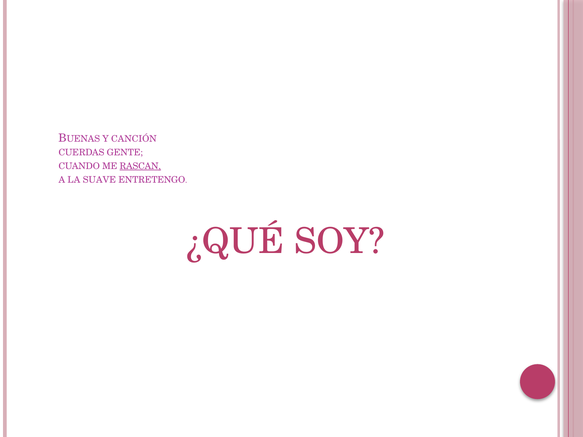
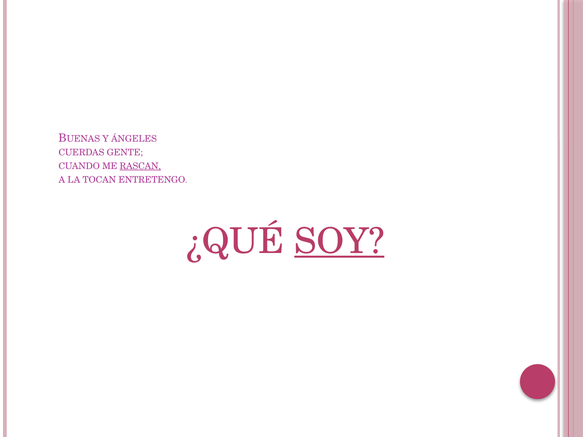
CANCIÓN: CANCIÓN -> ÁNGELES (134, 139)
SUAVE: SUAVE -> TOCAN (99, 180)
SOY underline: none -> present (339, 241)
